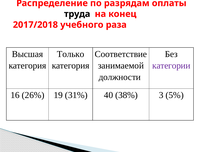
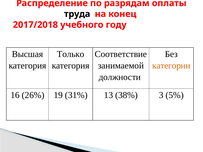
раза: раза -> году (116, 25)
категории colour: purple -> orange (171, 66)
40: 40 -> 13 (109, 95)
